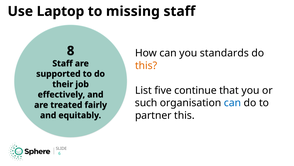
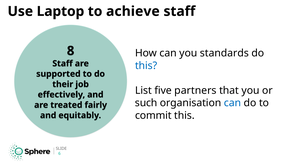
missing: missing -> achieve (133, 11)
this colour: orange -> blue (146, 65)
continue: continue -> partners (195, 90)
partner: partner -> commit (153, 115)
